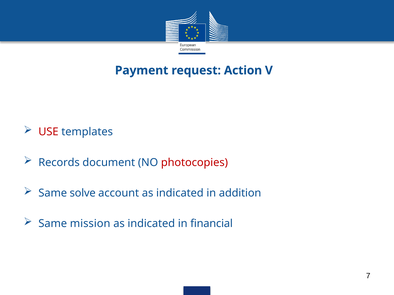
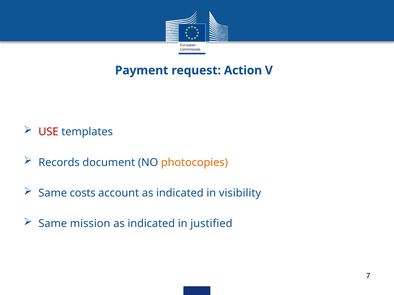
photocopies colour: red -> orange (194, 163)
solve: solve -> costs (83, 193)
addition: addition -> visibility (240, 193)
financial: financial -> justified (211, 224)
